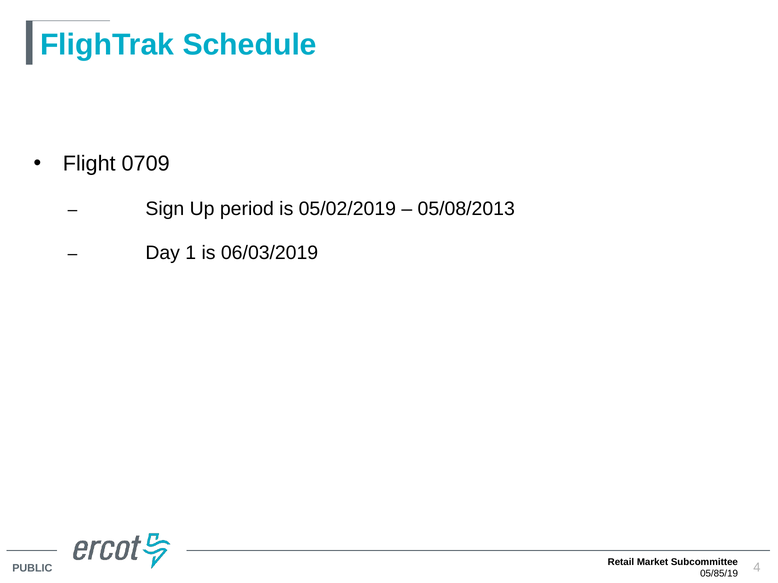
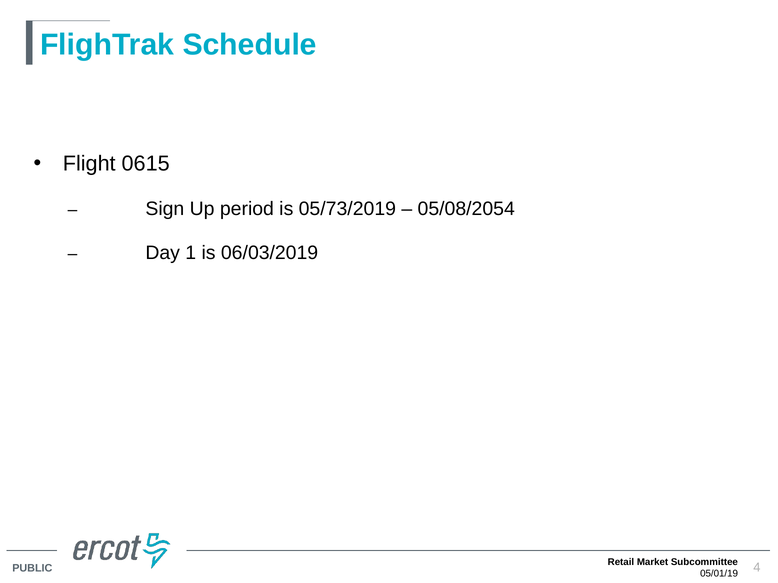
0709: 0709 -> 0615 (146, 164)
05/02/2019: 05/02/2019 -> 05/73/2019 (347, 209)
05/08/2013: 05/08/2013 -> 05/08/2054 (466, 209)
05/85/19: 05/85/19 -> 05/01/19 (719, 574)
